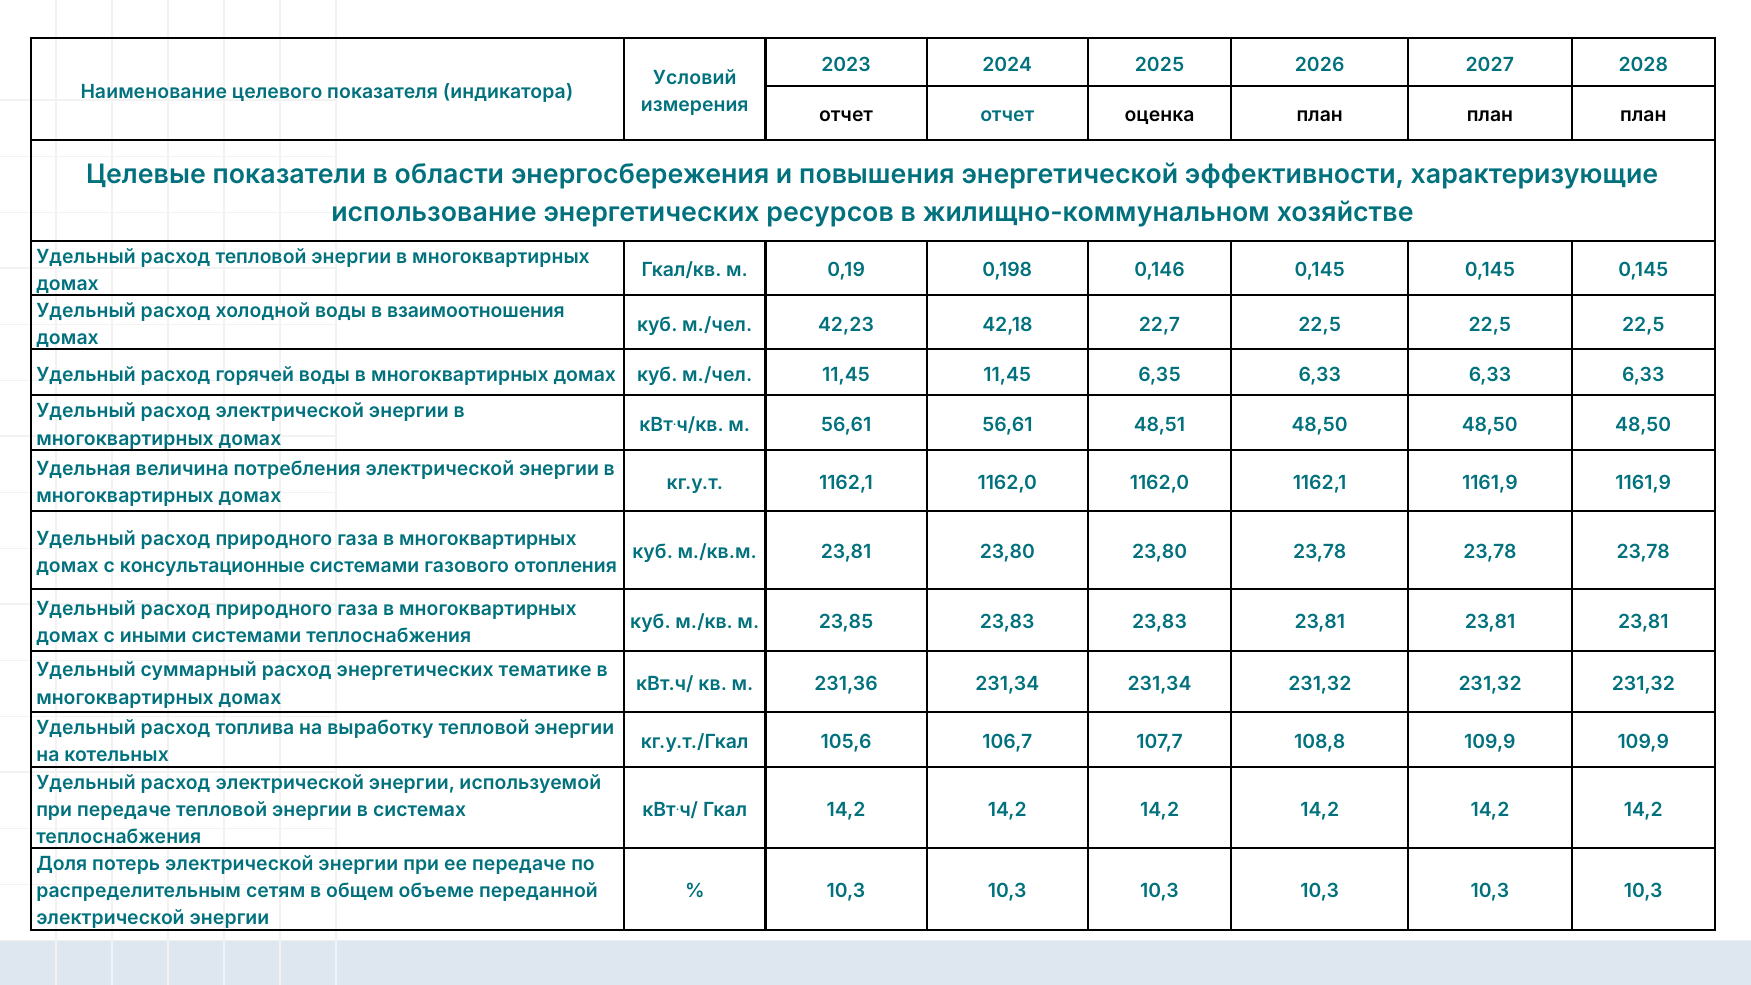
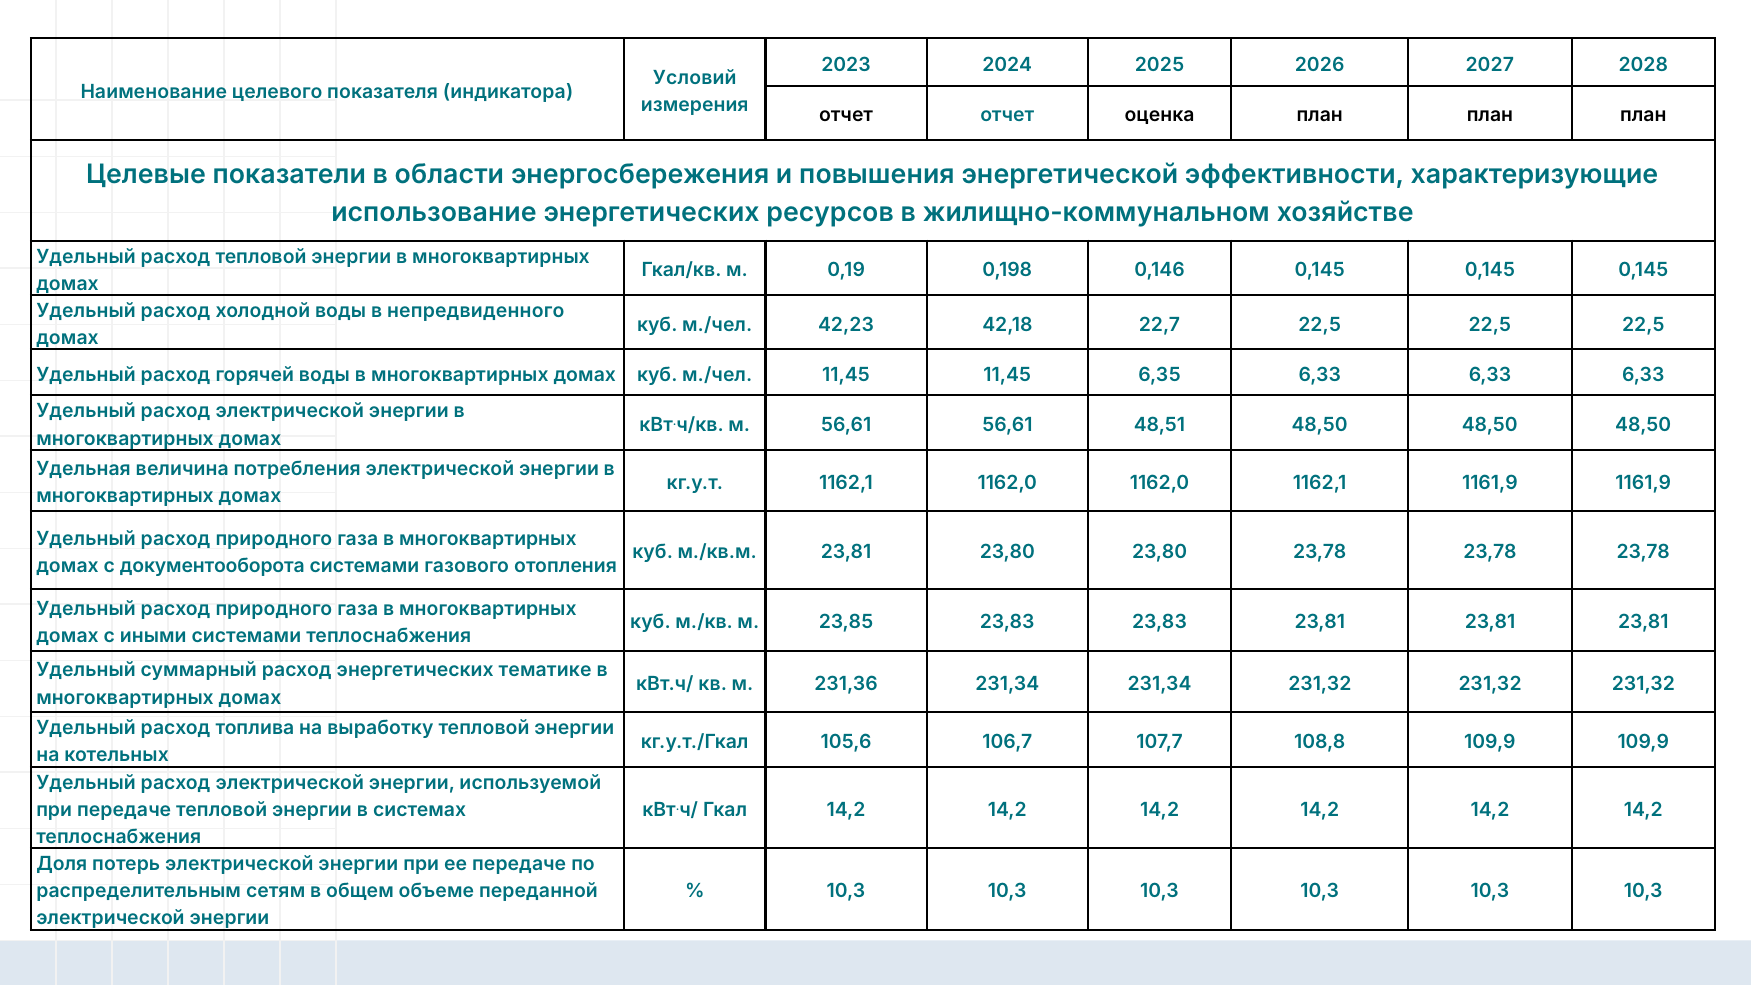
взаимоотношения: взаимоотношения -> непредвиденного (476, 311)
консультационные: консультационные -> документооборота (212, 566)
